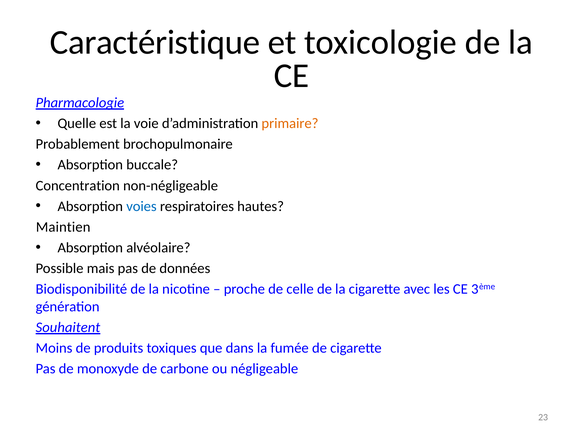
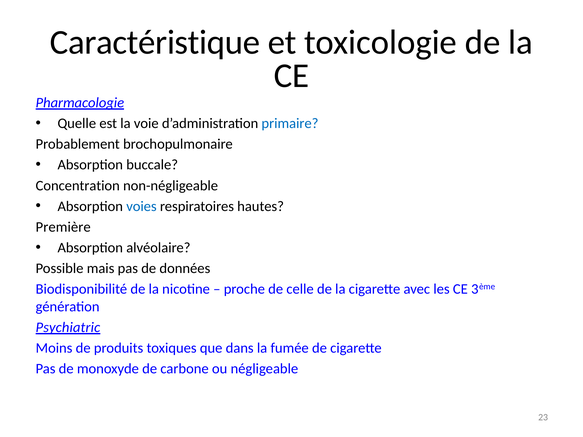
primaire colour: orange -> blue (290, 123)
Maintien: Maintien -> Première (63, 227)
Souhaitent: Souhaitent -> Psychiatric (68, 328)
